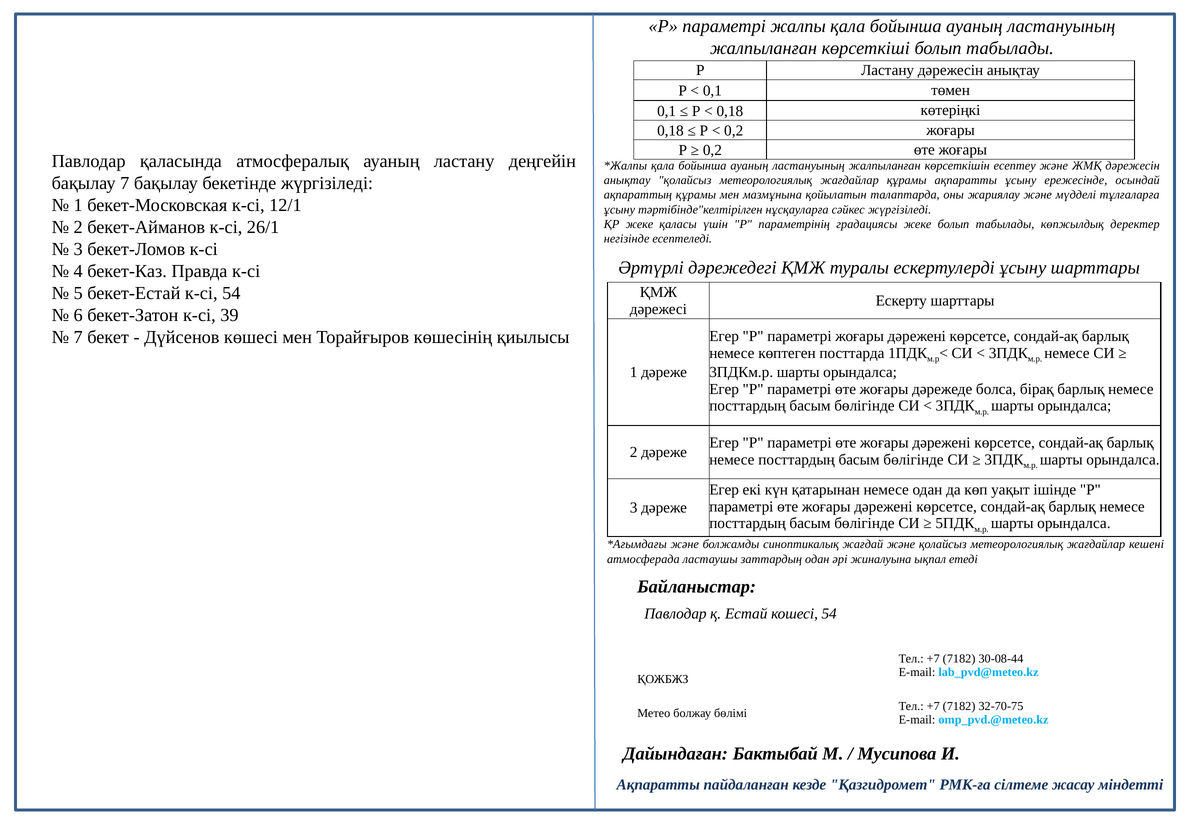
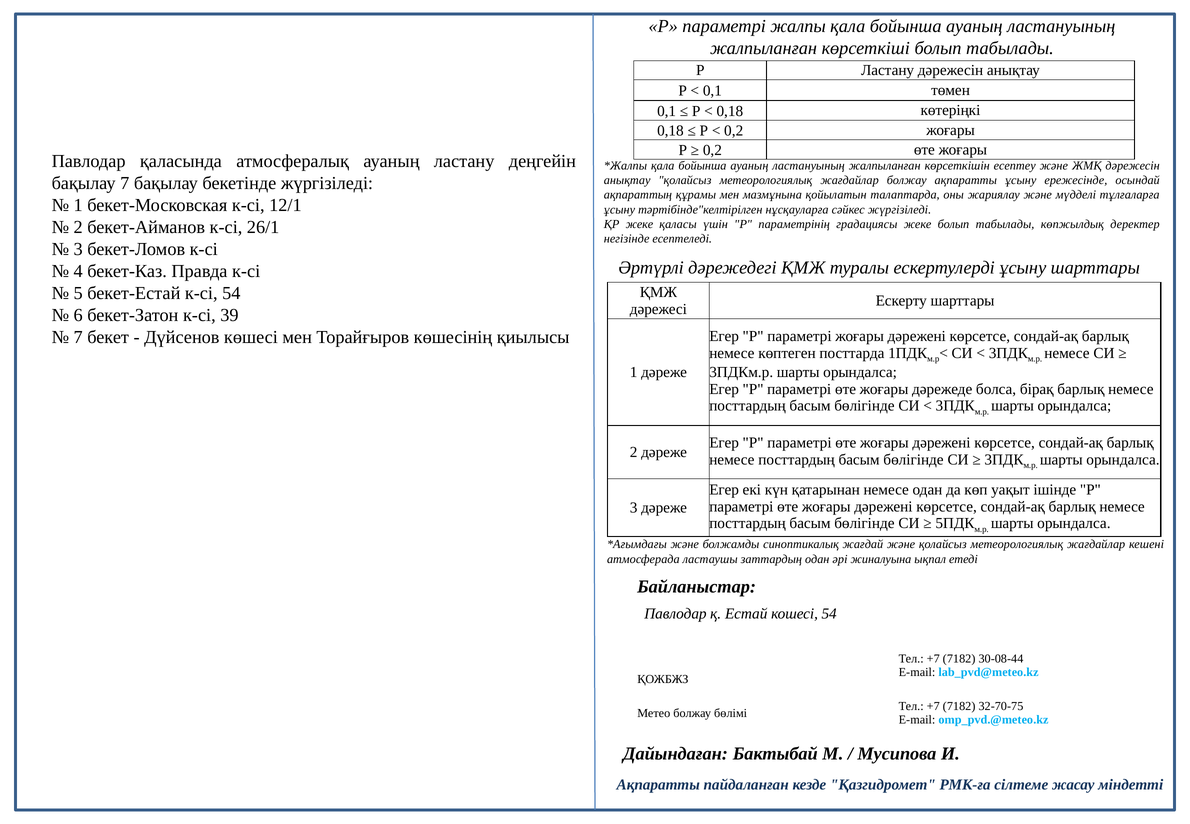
жағдайлар құрамы: құрамы -> болжау (907, 180)
